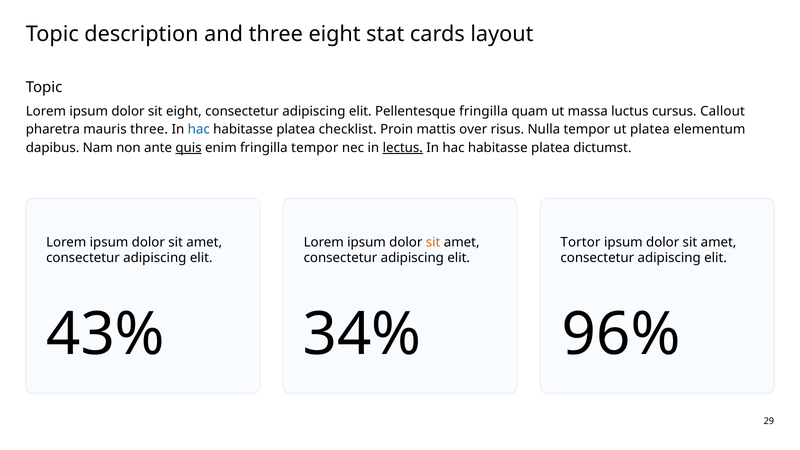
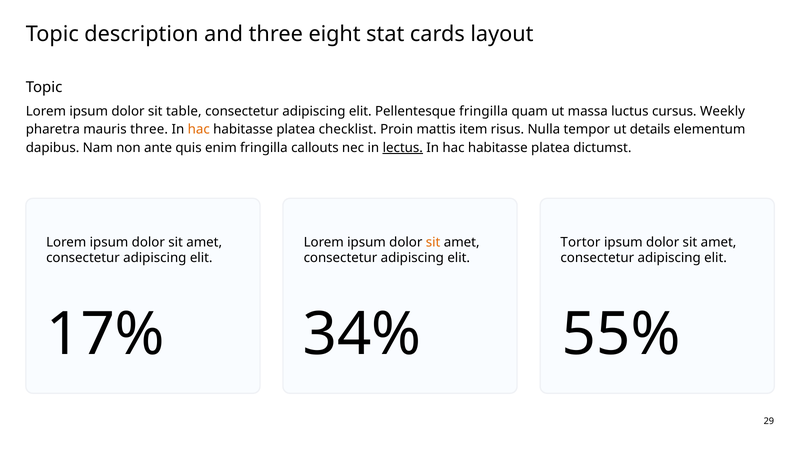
sit eight: eight -> table (184, 111)
Callout: Callout -> Weekly (723, 111)
hac colour: blue -> orange (199, 130)
over: over -> item (473, 130)
ut platea: platea -> details (650, 130)
quis underline: present -> none (189, 148)
fringilla tempor: tempor -> callouts (315, 148)
43%: 43% -> 17% (106, 335)
96%: 96% -> 55% (621, 335)
